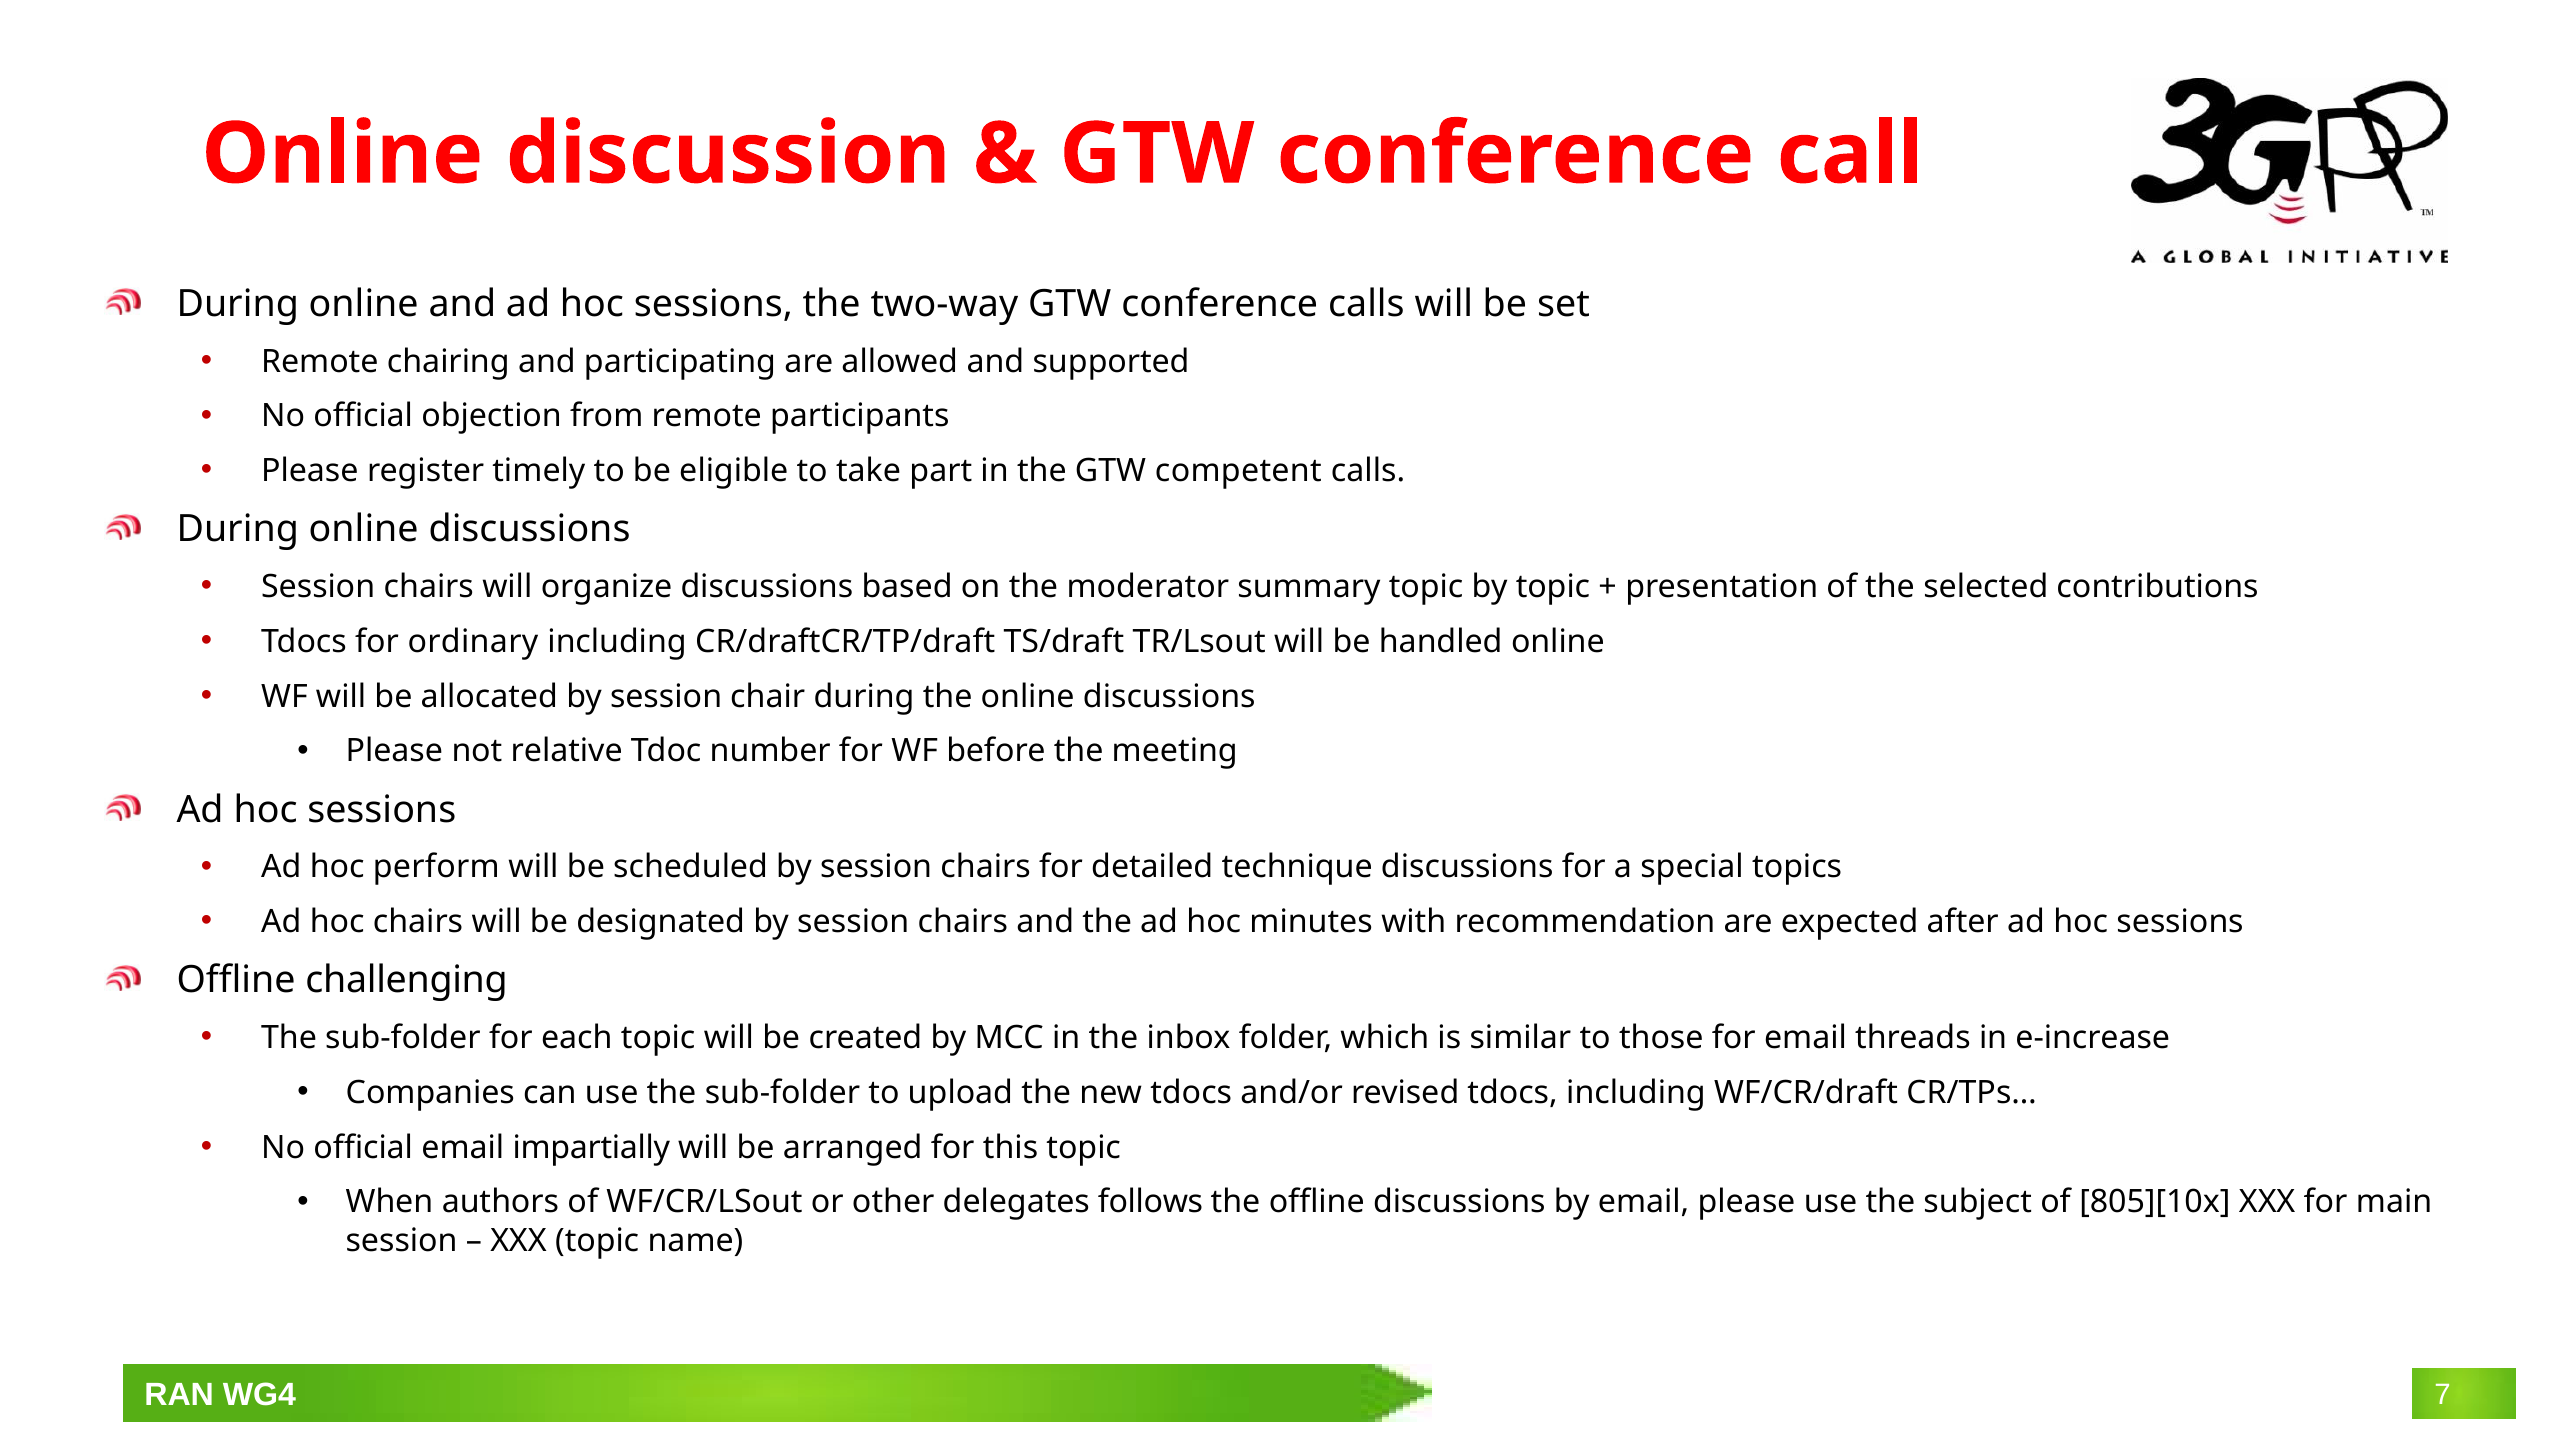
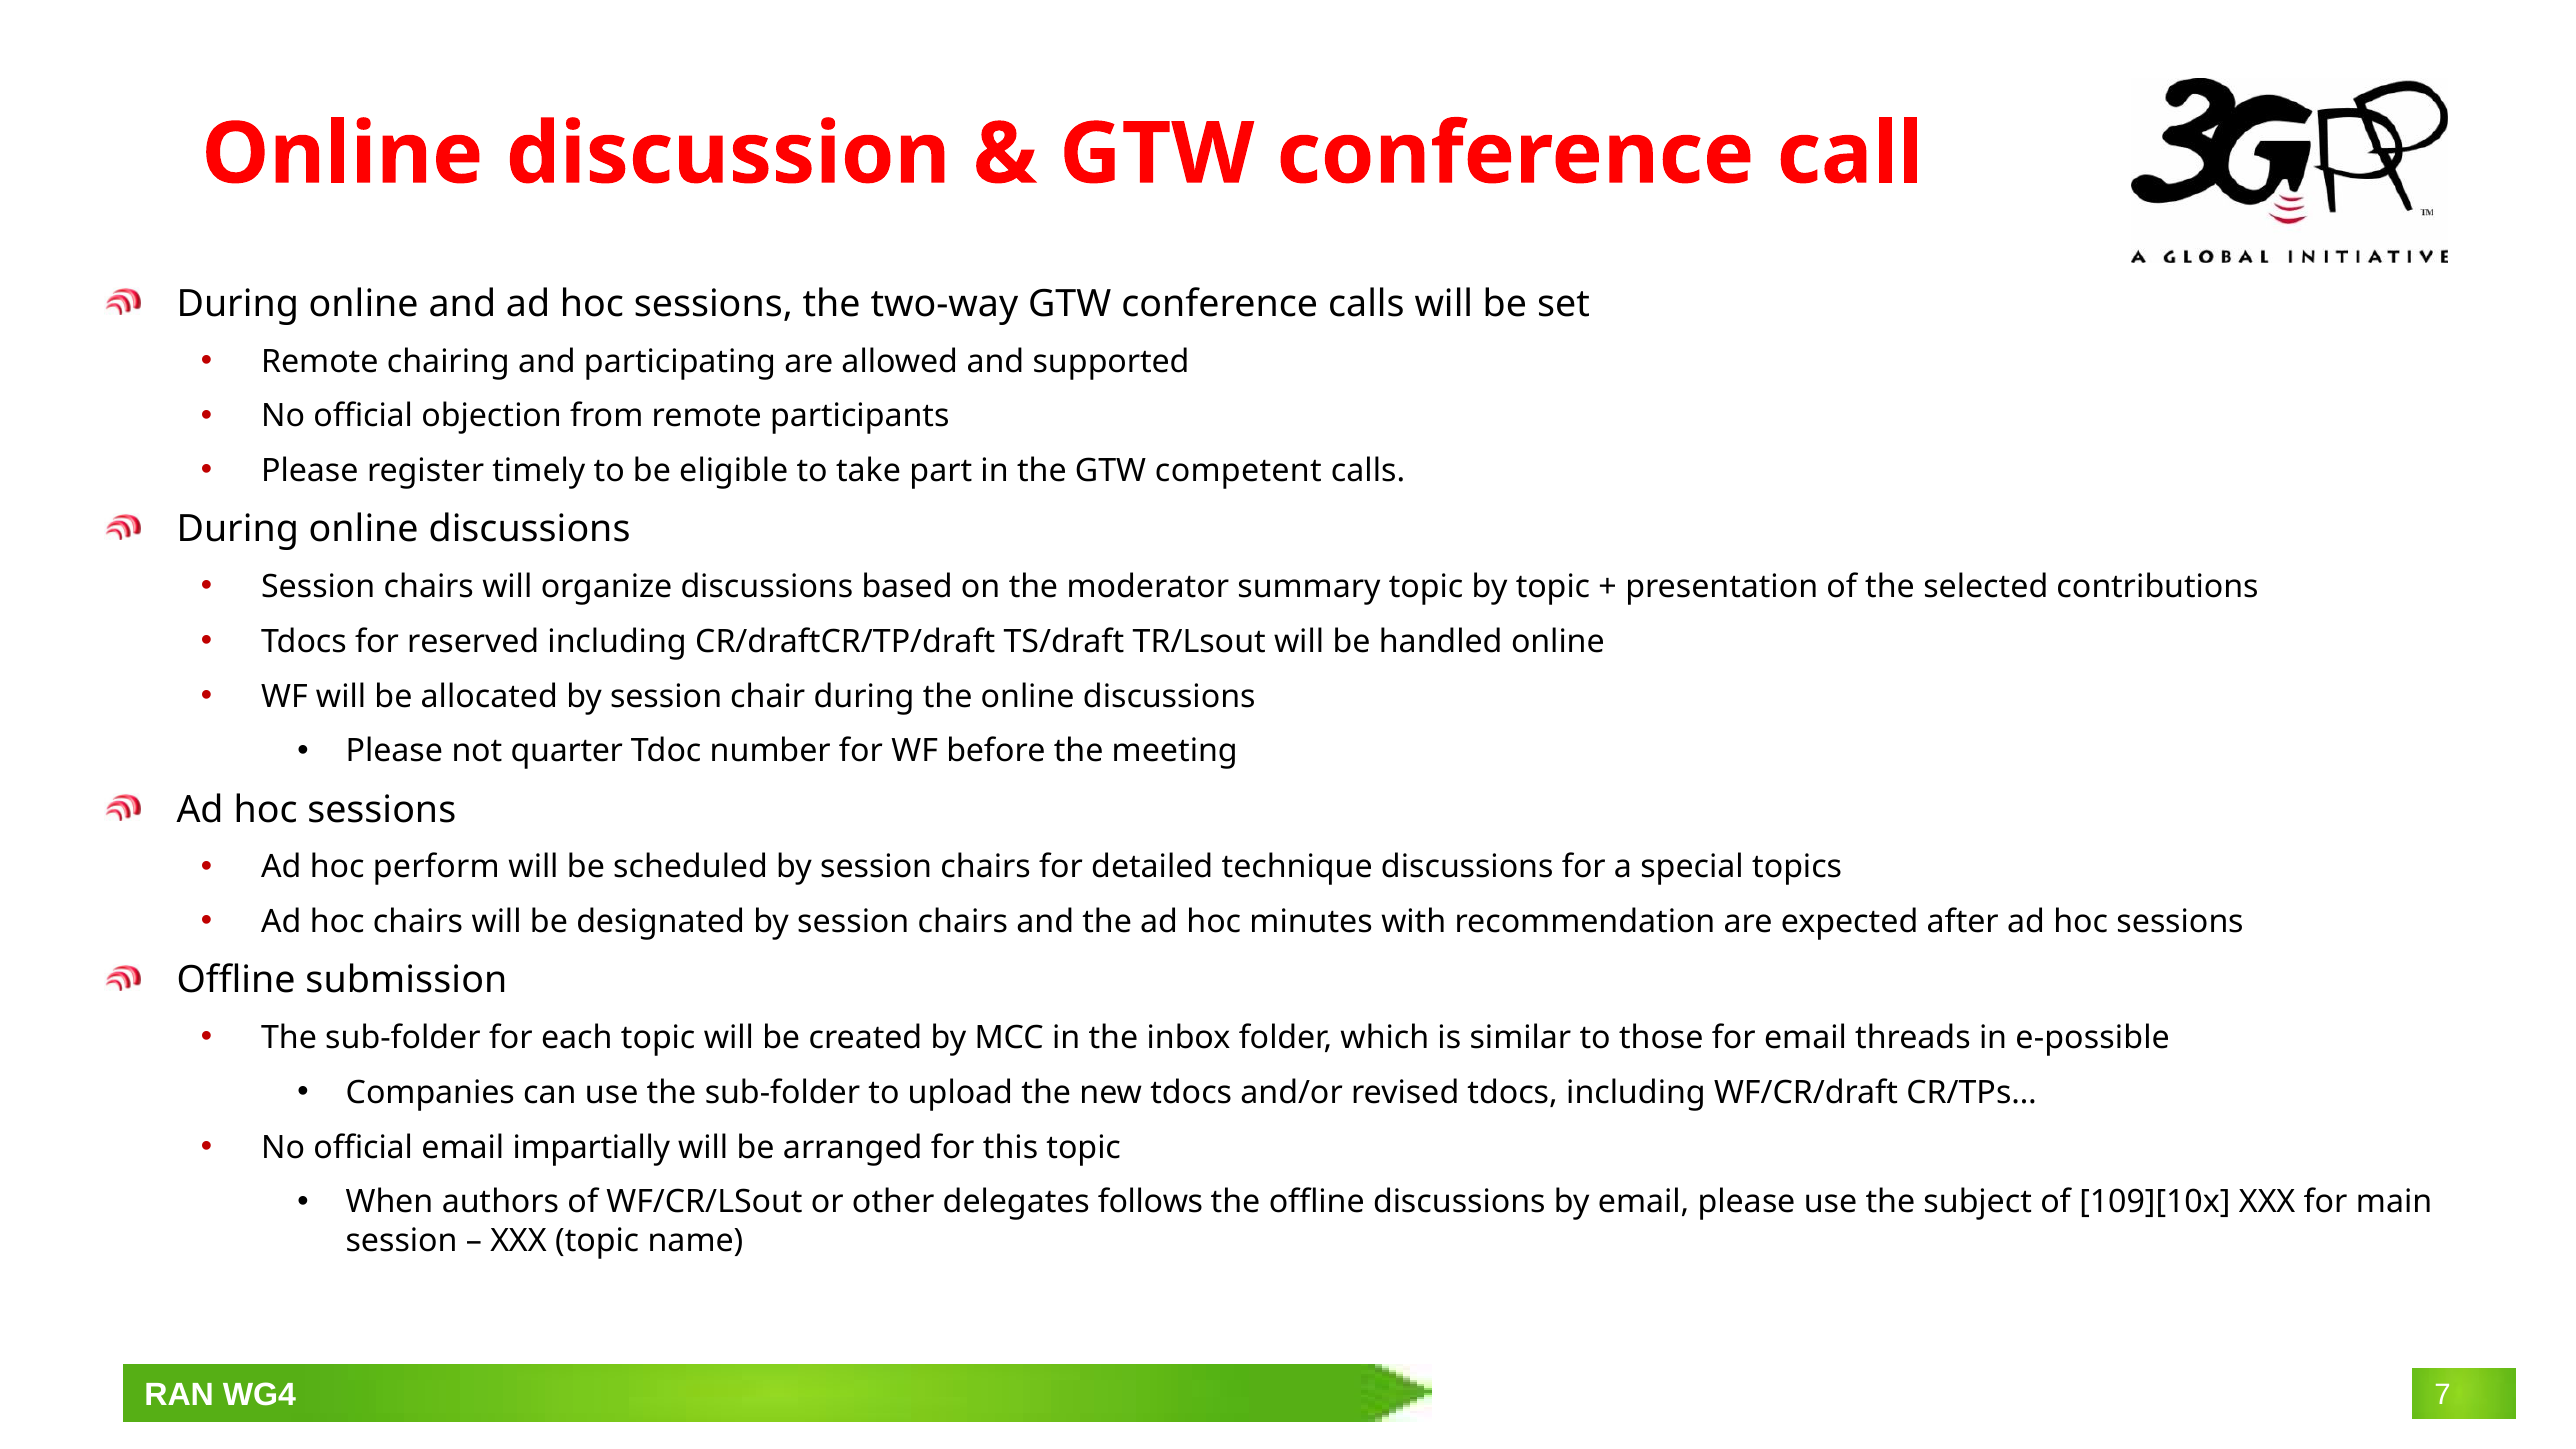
ordinary: ordinary -> reserved (473, 642)
relative: relative -> quarter (567, 751)
challenging: challenging -> submission (406, 980)
e-increase: e-increase -> e-possible (2093, 1038)
805][10x: 805][10x -> 109][10x (2155, 1202)
